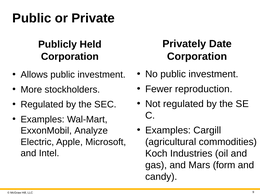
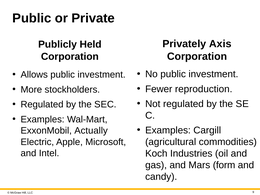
Date: Date -> Axis (220, 44)
Analyze: Analyze -> Actually (91, 131)
